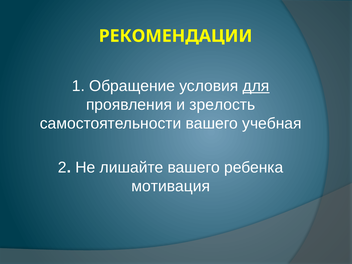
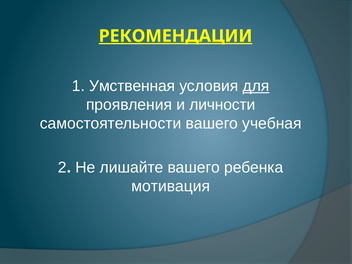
РЕКОМЕНДАЦИИ underline: none -> present (176, 36)
Обращение: Обращение -> Умственная (132, 86)
зрелость: зрелость -> личности (222, 105)
